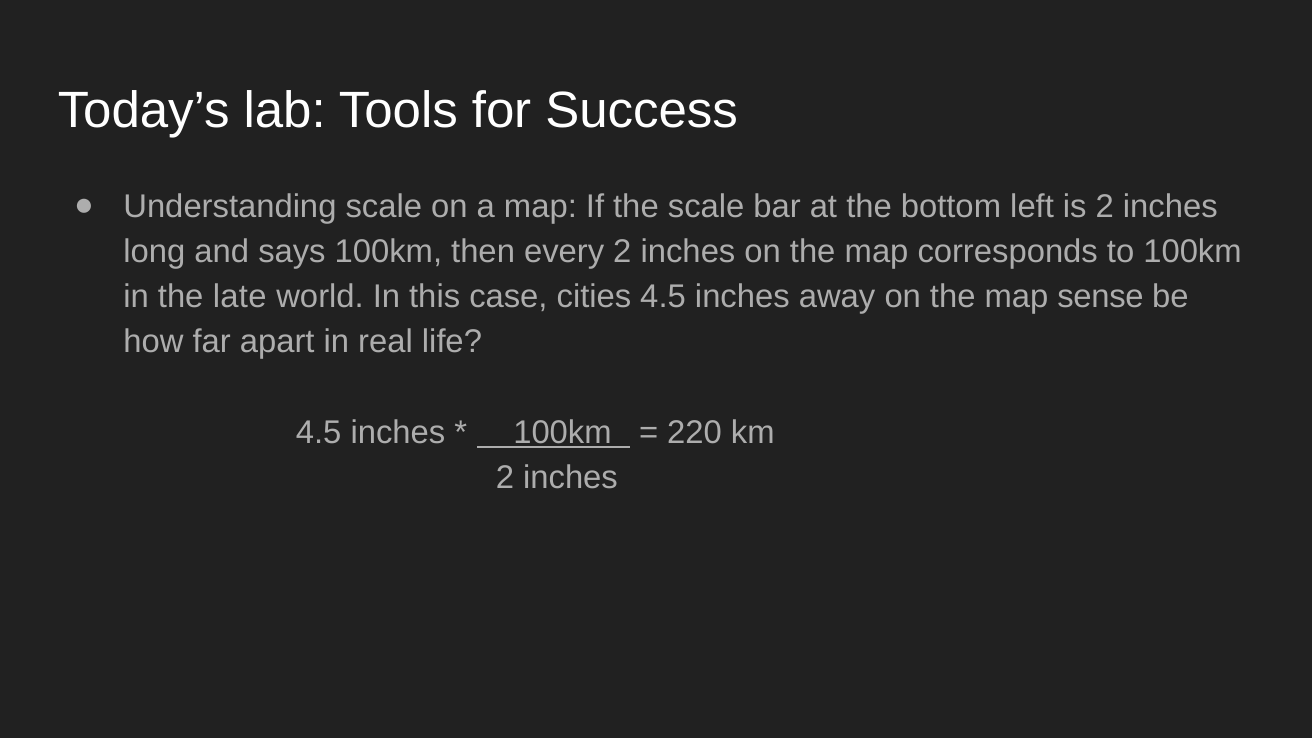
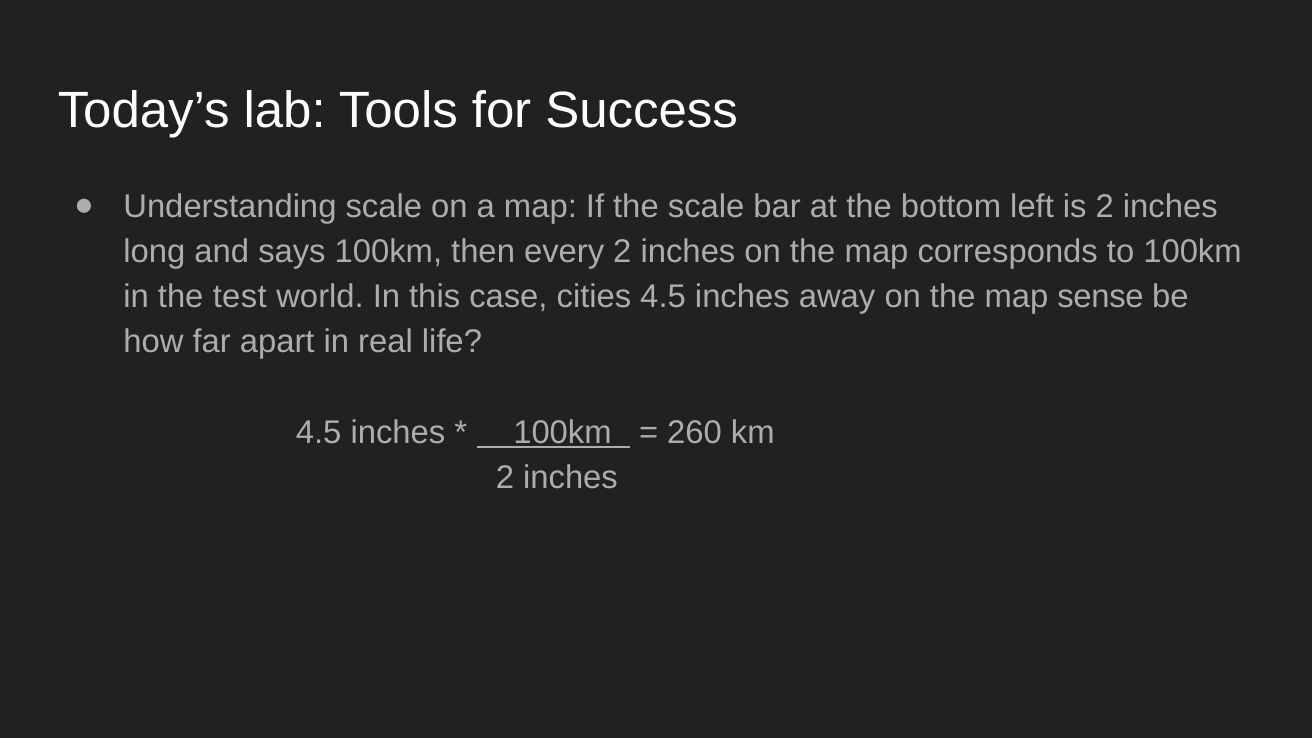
late: late -> test (240, 297)
220: 220 -> 260 (695, 433)
